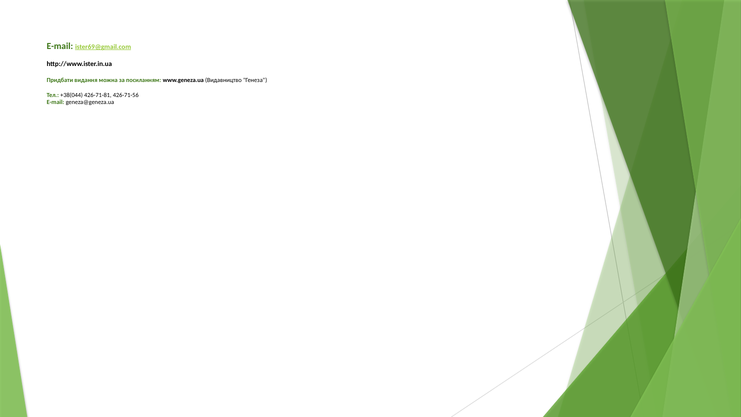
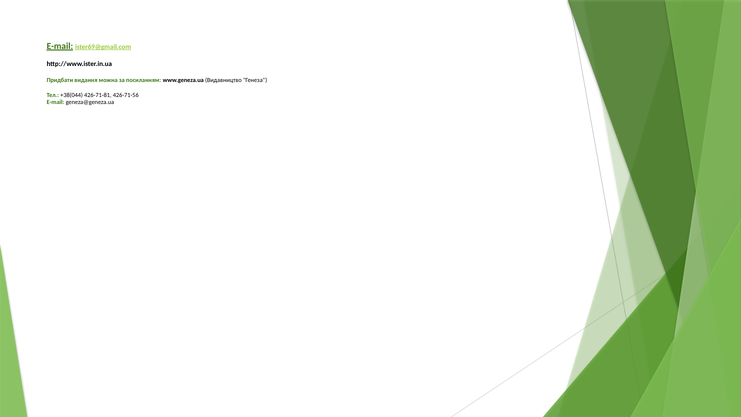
E-mail underline: none -> present (60, 46)
